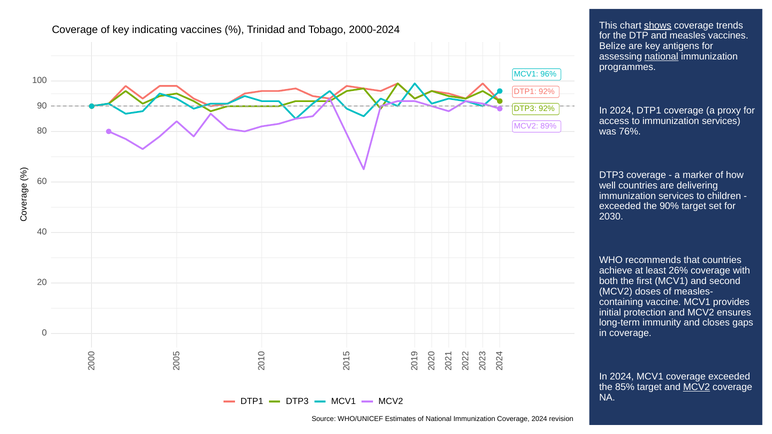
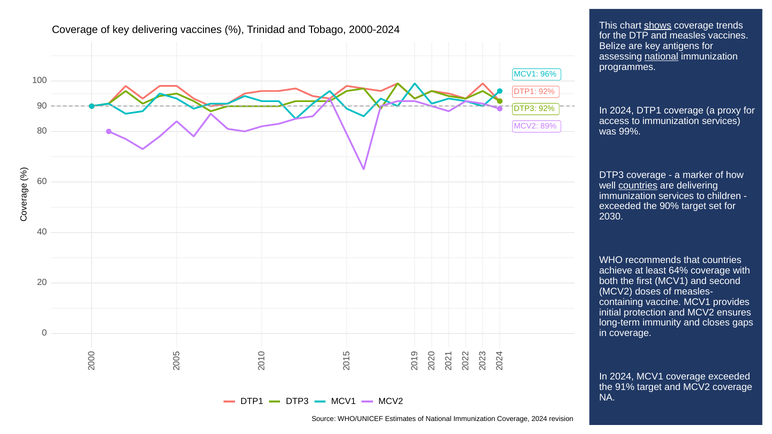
key indicating: indicating -> delivering (155, 30)
76%: 76% -> 99% (630, 132)
countries underline: none -> present (638, 186)
26%: 26% -> 64% (678, 271)
85%: 85% -> 91% (625, 387)
MCV2 underline: present -> none (697, 387)
